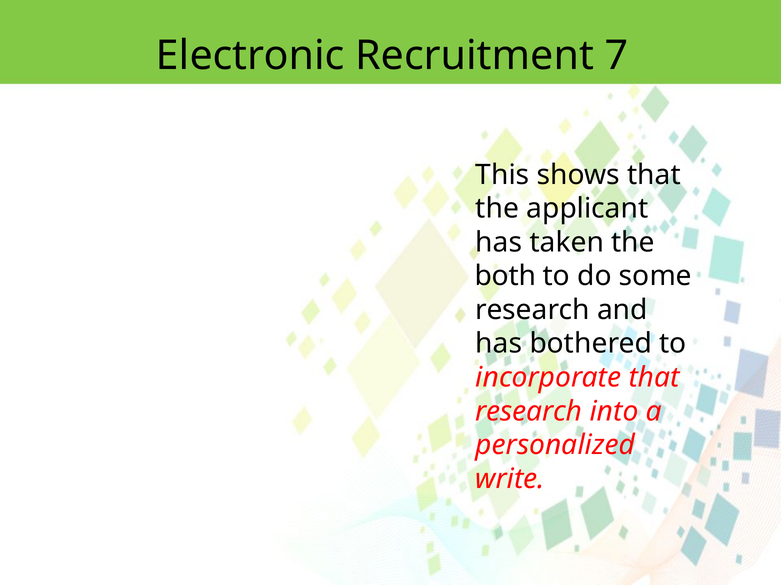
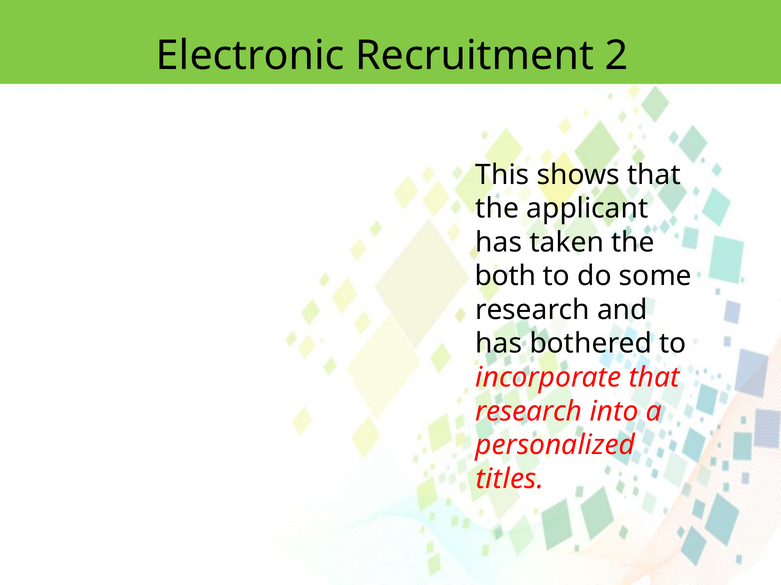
7: 7 -> 2 (617, 56)
write: write -> titles (510, 479)
